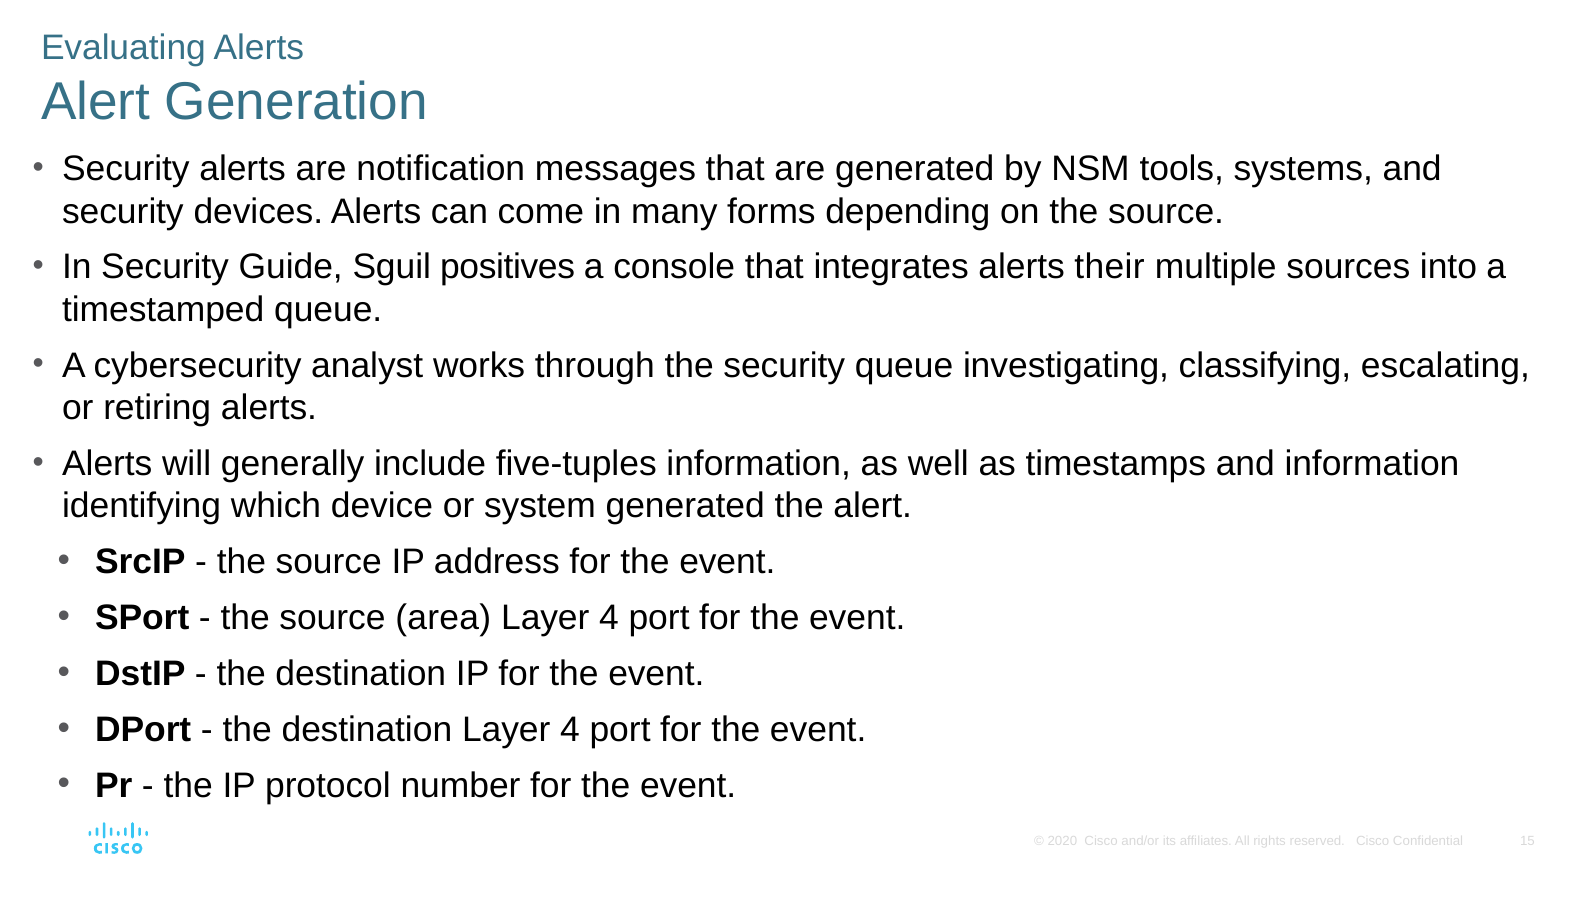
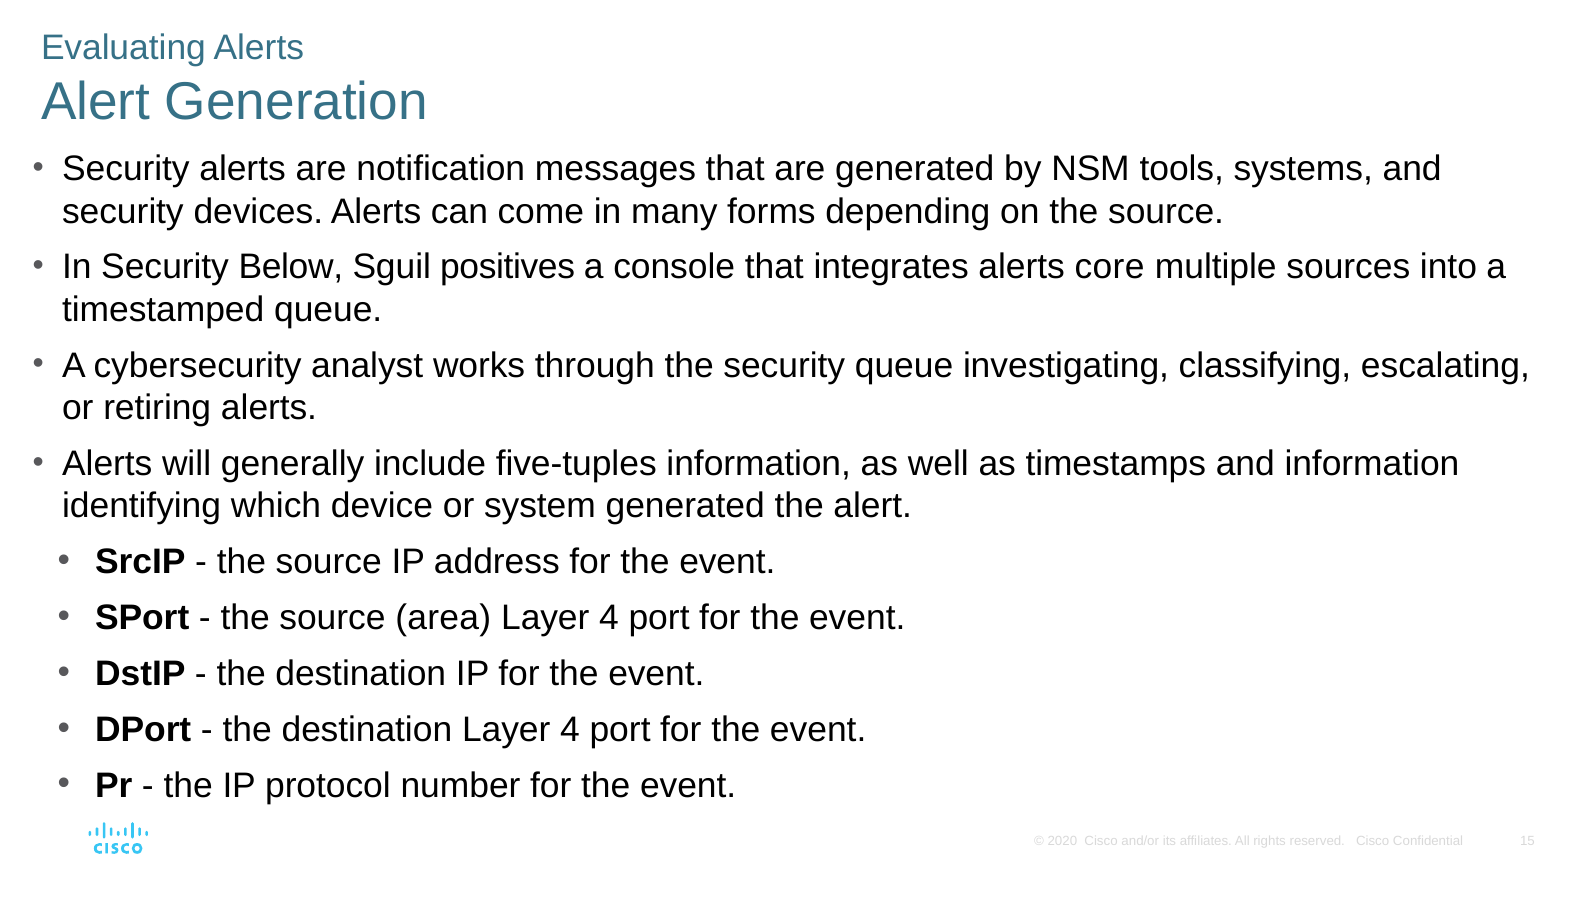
Guide: Guide -> Below (291, 267)
their: their -> core (1110, 267)
